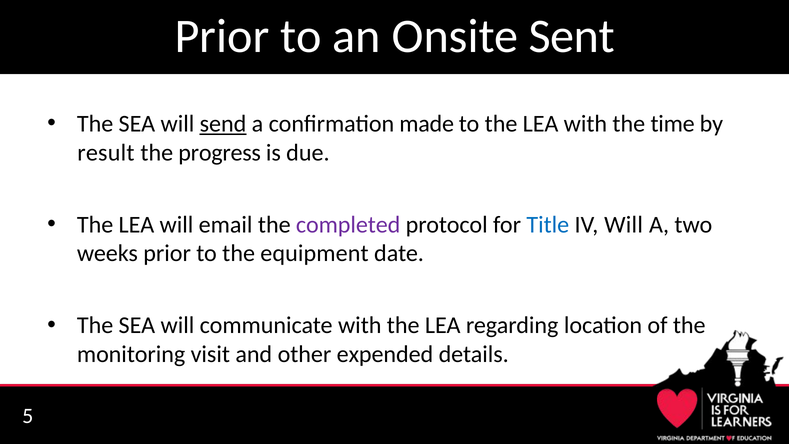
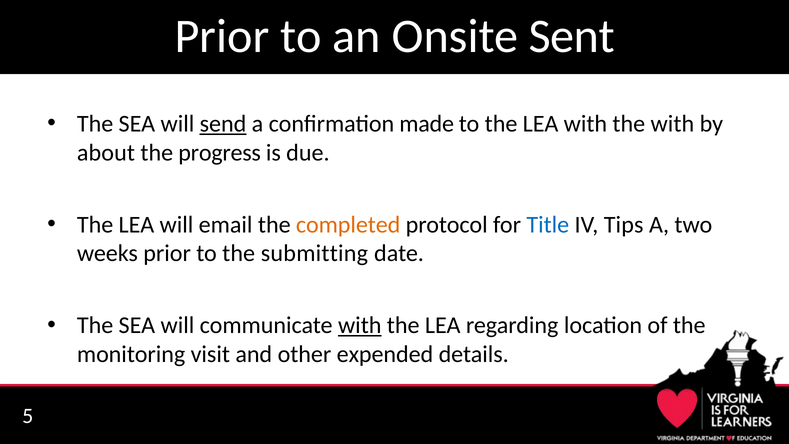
the time: time -> with (672, 124)
result: result -> about (106, 153)
completed colour: purple -> orange (348, 224)
IV Will: Will -> Tips (624, 224)
equipment: equipment -> submitting (314, 253)
with underline: none -> present (360, 325)
